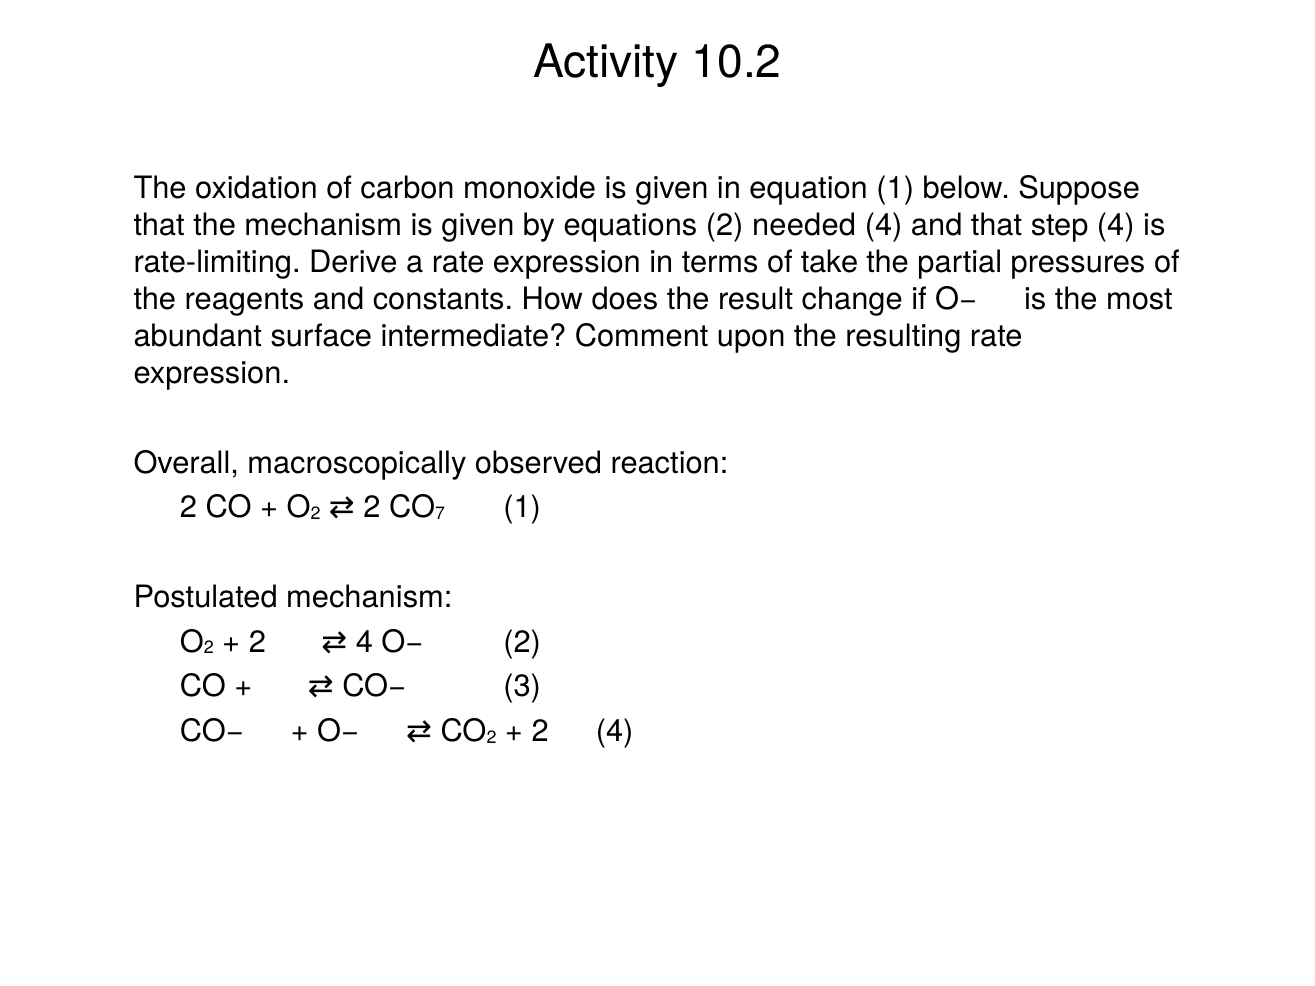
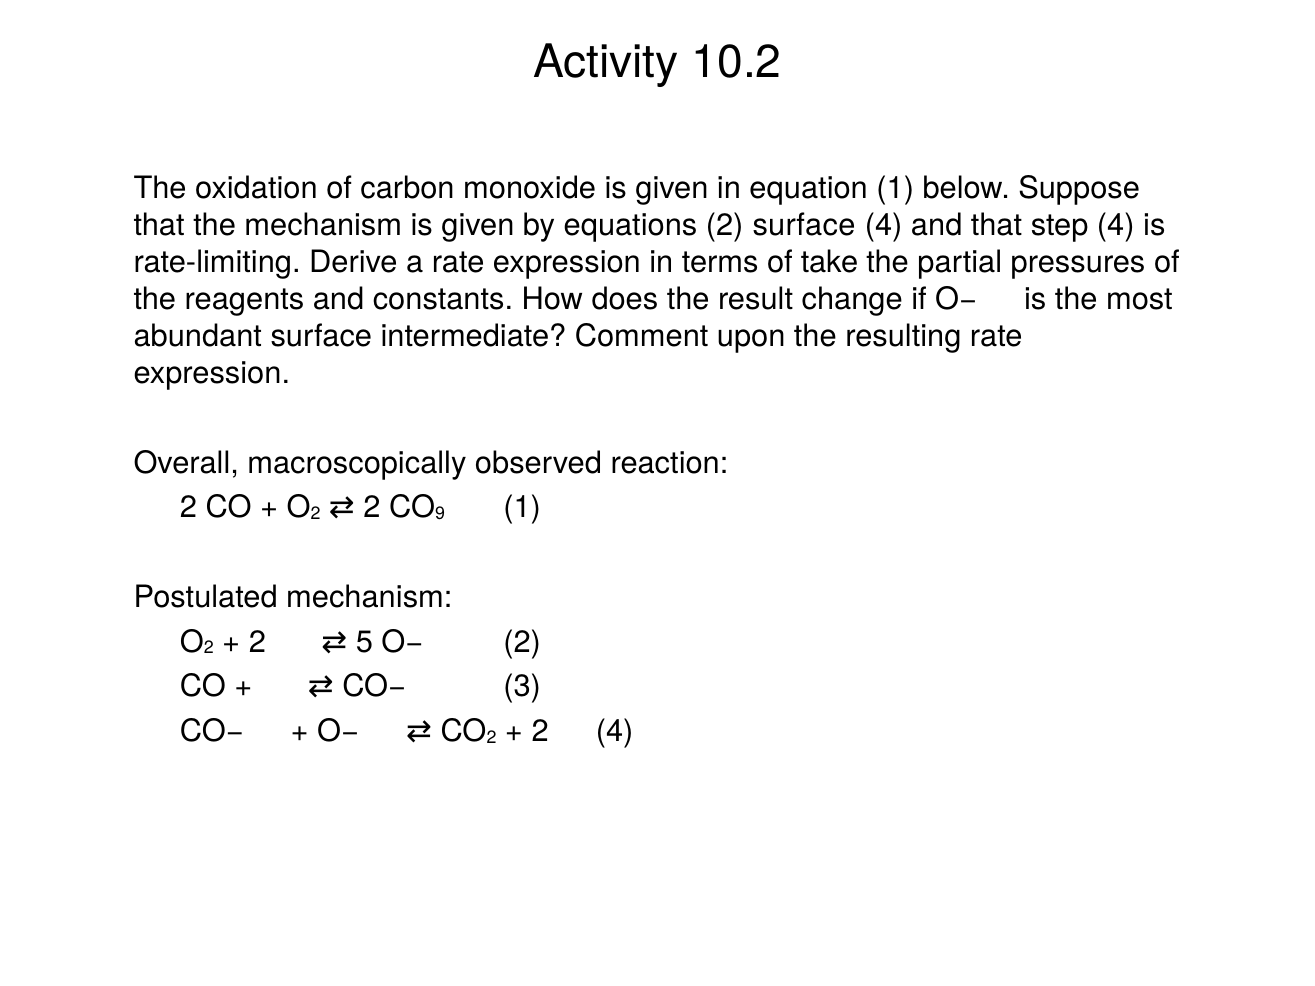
2 needed: needed -> surface (804, 226)
7: 7 -> 9 (440, 514)
2 4: 4 -> 5 (364, 642)
